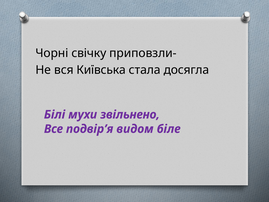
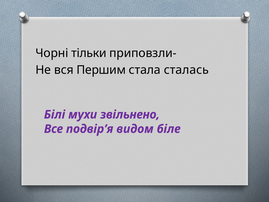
свічку: свічку -> тільки (89, 53)
Київська: Київська -> Першим (101, 70)
досягла: досягла -> сталась (186, 70)
